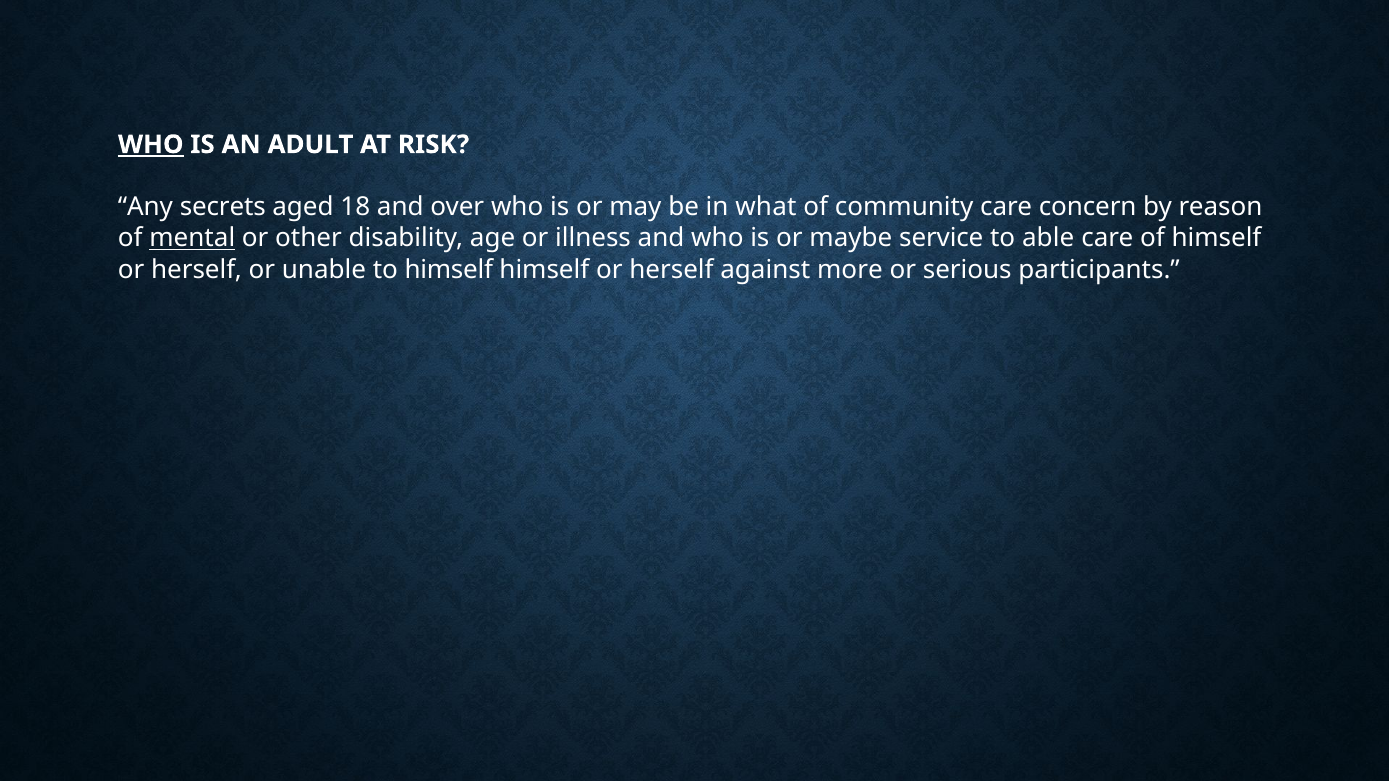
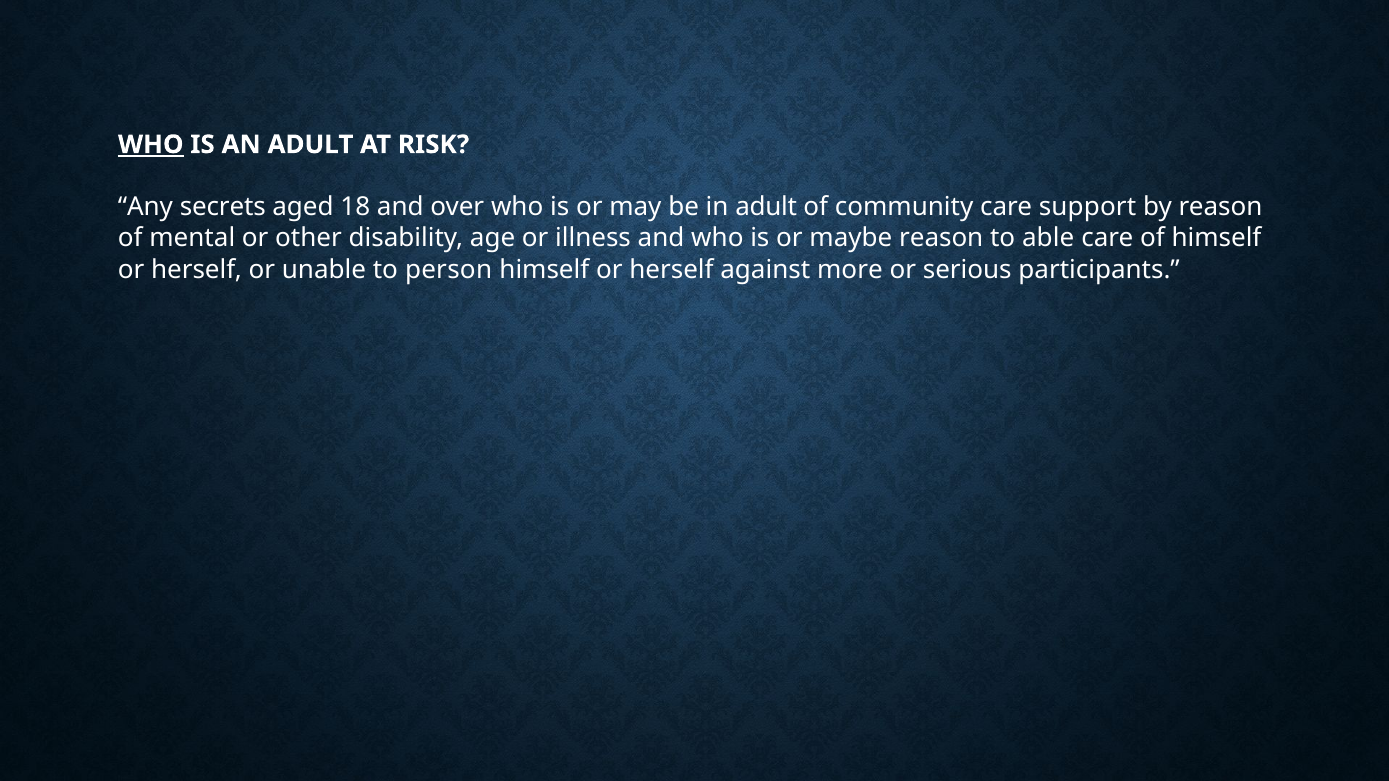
in what: what -> adult (766, 207)
concern: concern -> support (1088, 207)
mental underline: present -> none (192, 238)
maybe service: service -> reason (941, 238)
to himself: himself -> person (449, 270)
